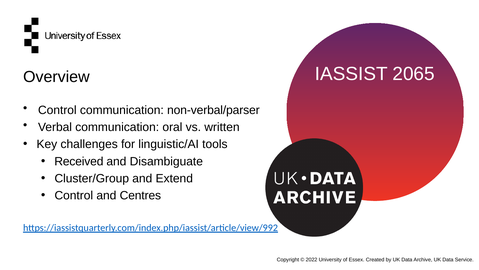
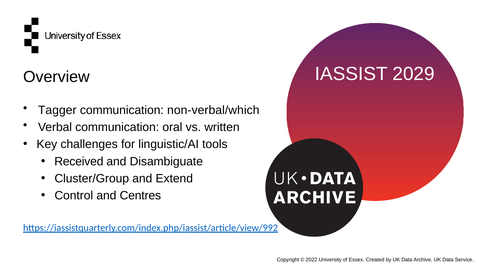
2065: 2065 -> 2029 (414, 74)
Control: Control -> Tagger (57, 110)
non-verbal/parser: non-verbal/parser -> non-verbal/which (213, 110)
